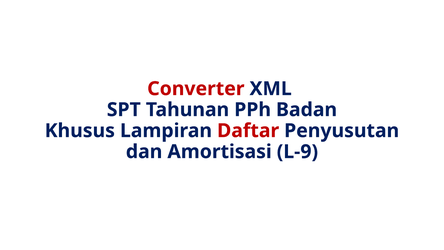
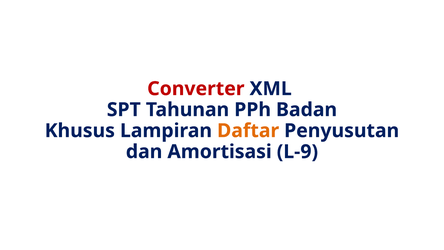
Daftar colour: red -> orange (248, 131)
